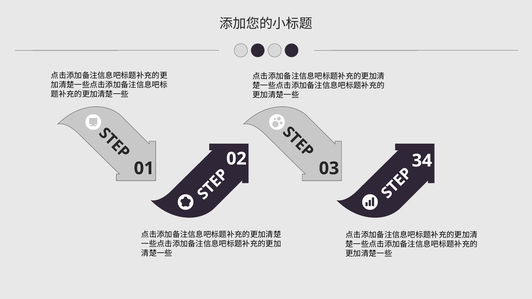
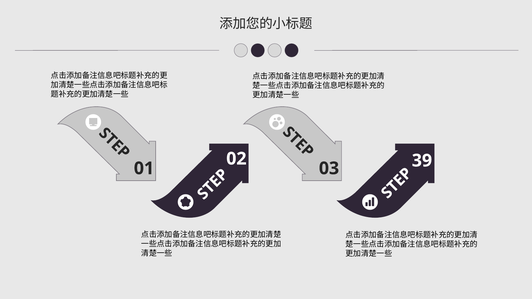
34: 34 -> 39 (422, 161)
